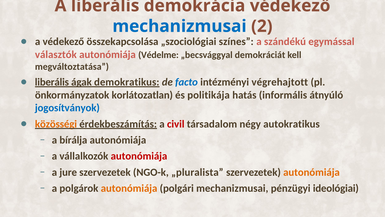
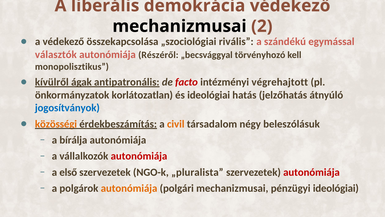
mechanizmusai colour: blue -> black (179, 26)
színes: színes -> rivális (236, 42)
Védelme: Védelme -> Részéről (158, 55)
demokráciát: demokráciát -> törvényhozó (260, 55)
megváltoztatása: megváltoztatása -> monopolisztikus (72, 67)
liberális: liberális -> kívülről (52, 82)
demokratikus: demokratikus -> antipatronális (127, 82)
facto colour: blue -> red (186, 82)
és politikája: politikája -> ideológiai (209, 95)
informális: informális -> jelzőhatás (283, 95)
civil colour: red -> orange (176, 124)
autokratikus: autokratikus -> beleszólásuk (292, 124)
jure: jure -> első (68, 172)
autonómiája colour: orange -> red (311, 172)
